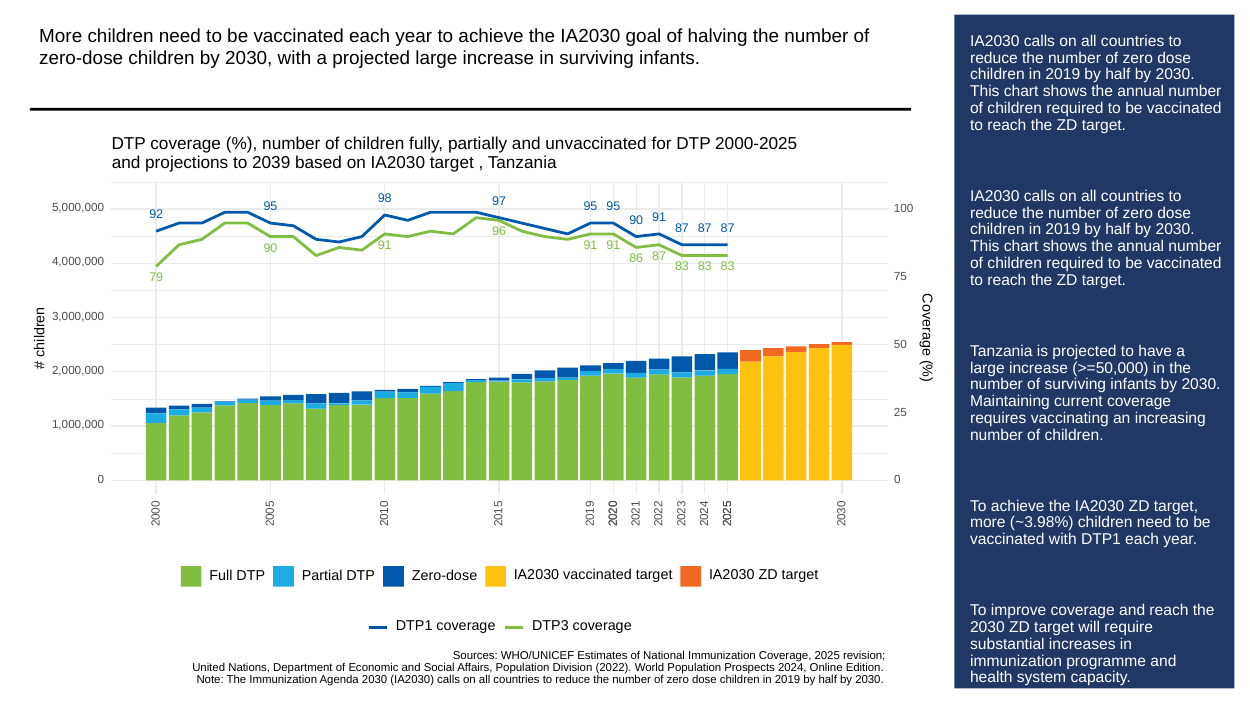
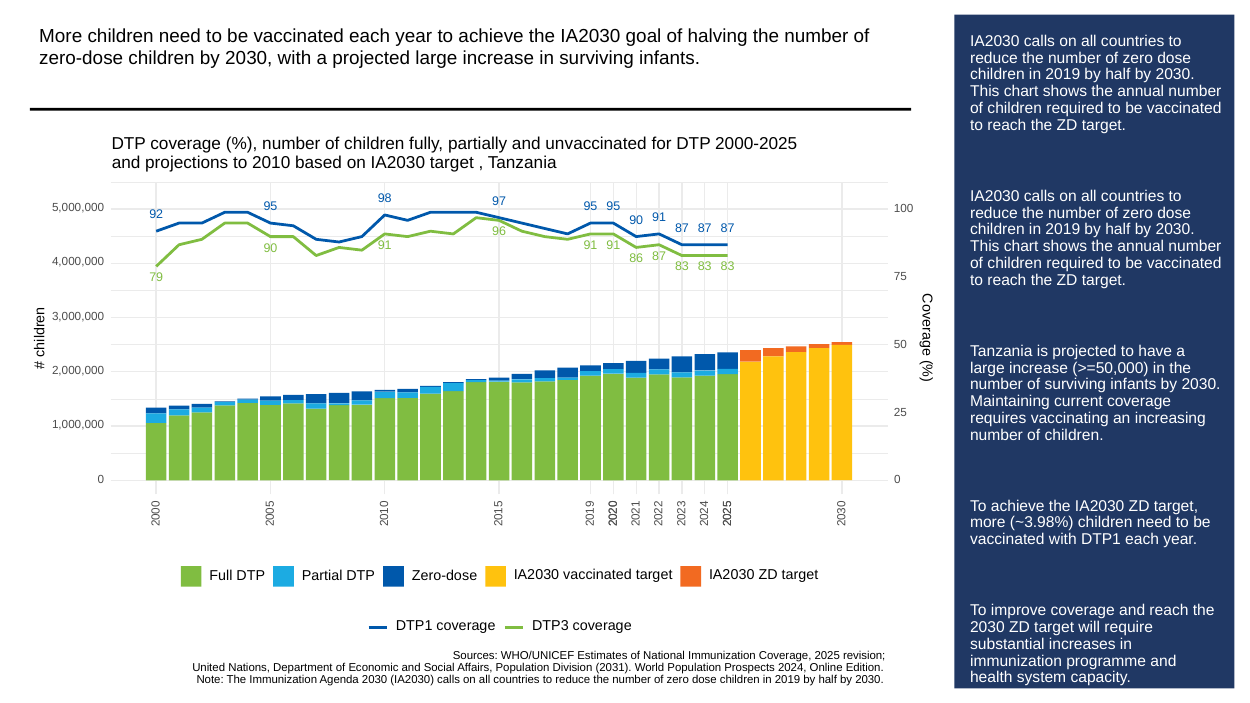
2039: 2039 -> 2010 (271, 163)
2022: 2022 -> 2031 (614, 668)
